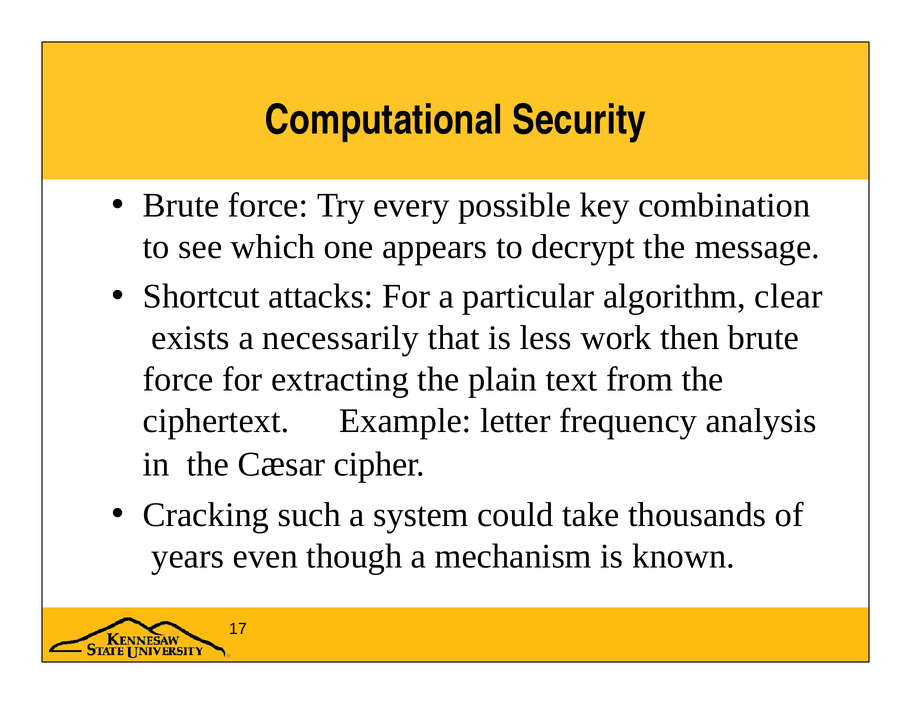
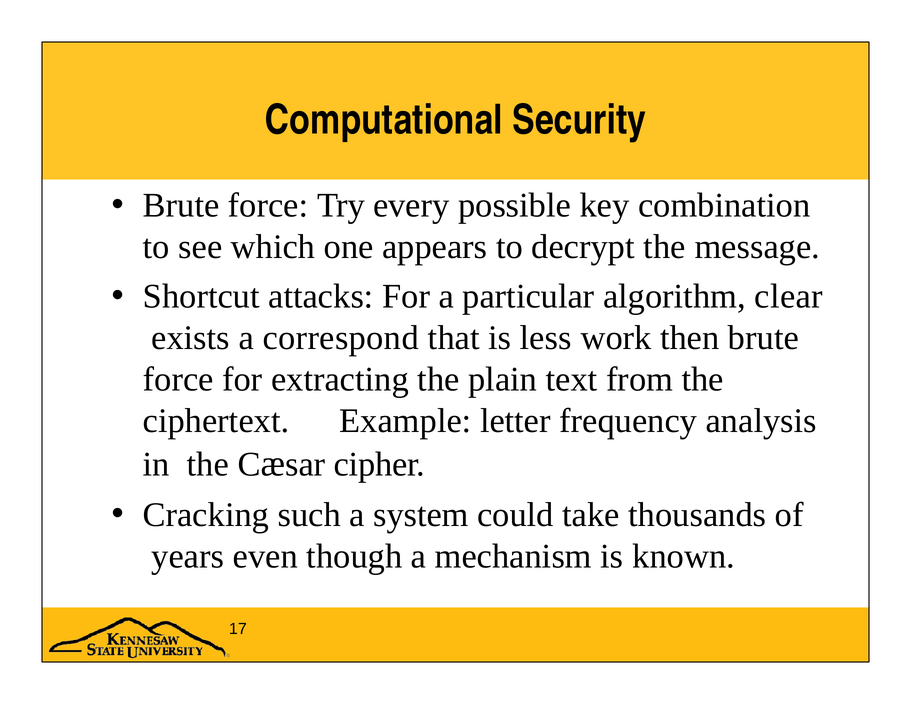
necessarily: necessarily -> correspond (341, 338)
